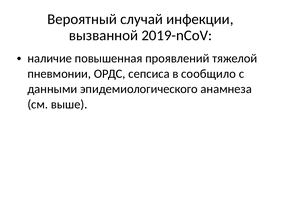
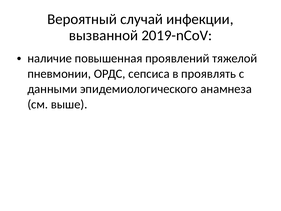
сообщило: сообщило -> проявлять (209, 74)
